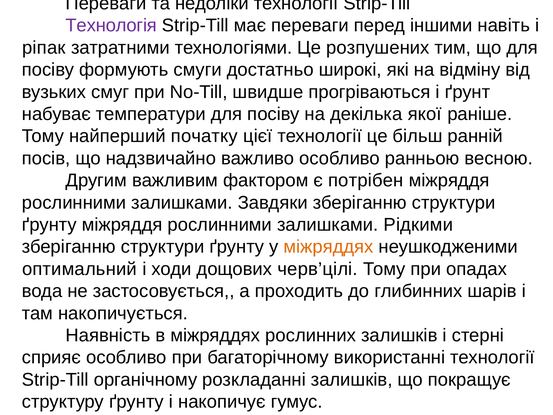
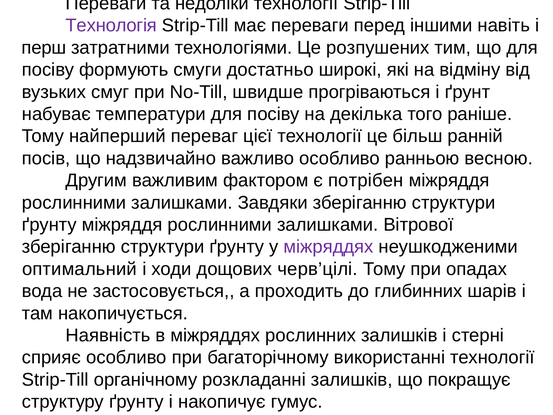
ріпак: ріпак -> перш (44, 48)
якої: якої -> того (425, 114)
початку: початку -> переваг (204, 136)
Рідкими: Рідкими -> Вітрової (418, 225)
міжряддях colour: orange -> purple (329, 247)
